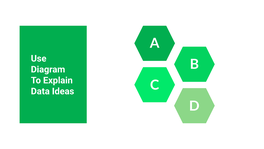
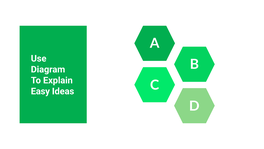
Data: Data -> Easy (40, 91)
